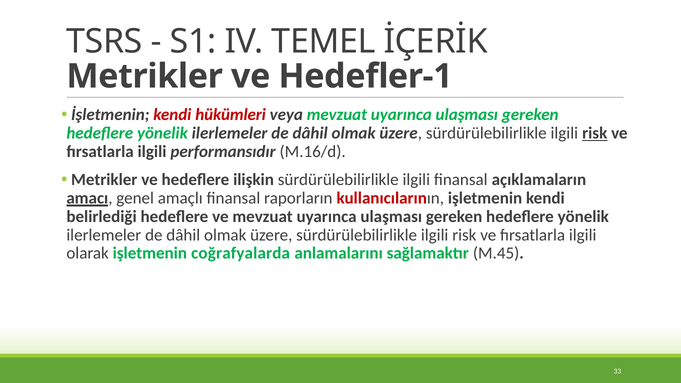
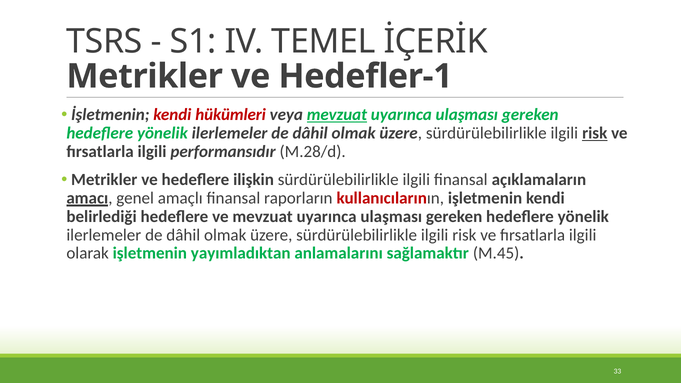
mevzuat underline: none -> present (337, 115)
M.16/d: M.16/d -> M.28/d (313, 152)
coğrafyalarda: coğrafyalarda -> yayımladıktan (241, 253)
